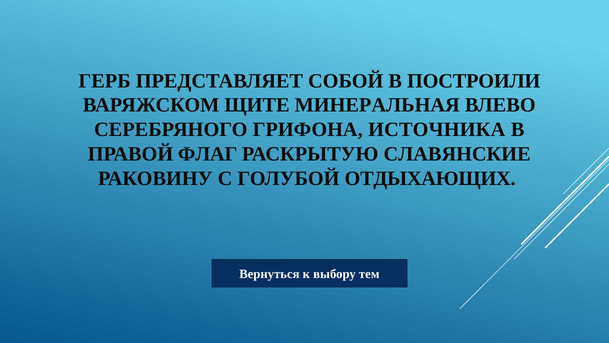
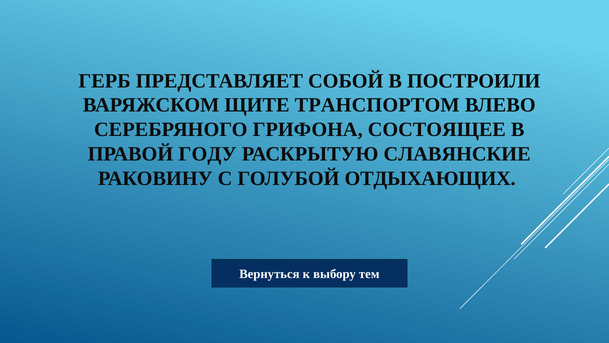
МИНЕРАЛЬНАЯ: МИНЕРАЛЬНАЯ -> ТРАНСПОРТОМ (377, 105)
ИСТОЧНИКА: ИСТОЧНИКА -> СОСТОЯЩЕЕ (437, 130)
ФЛАГ: ФЛАГ -> ГОДУ (207, 154)
